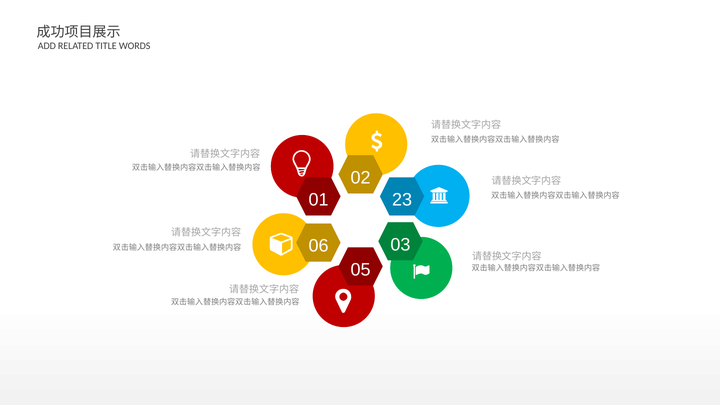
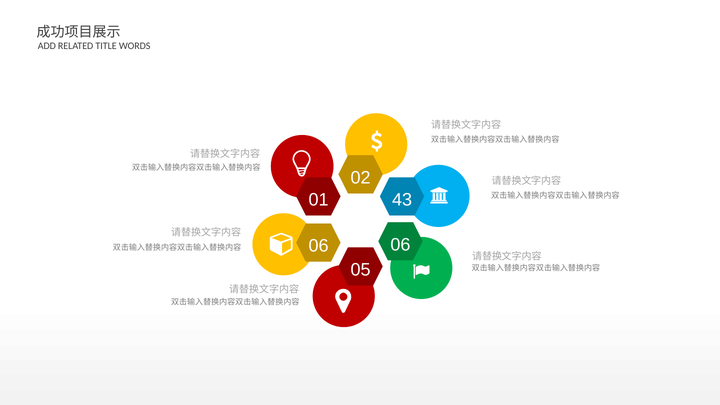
23: 23 -> 43 (402, 200)
06 03: 03 -> 06 (400, 245)
